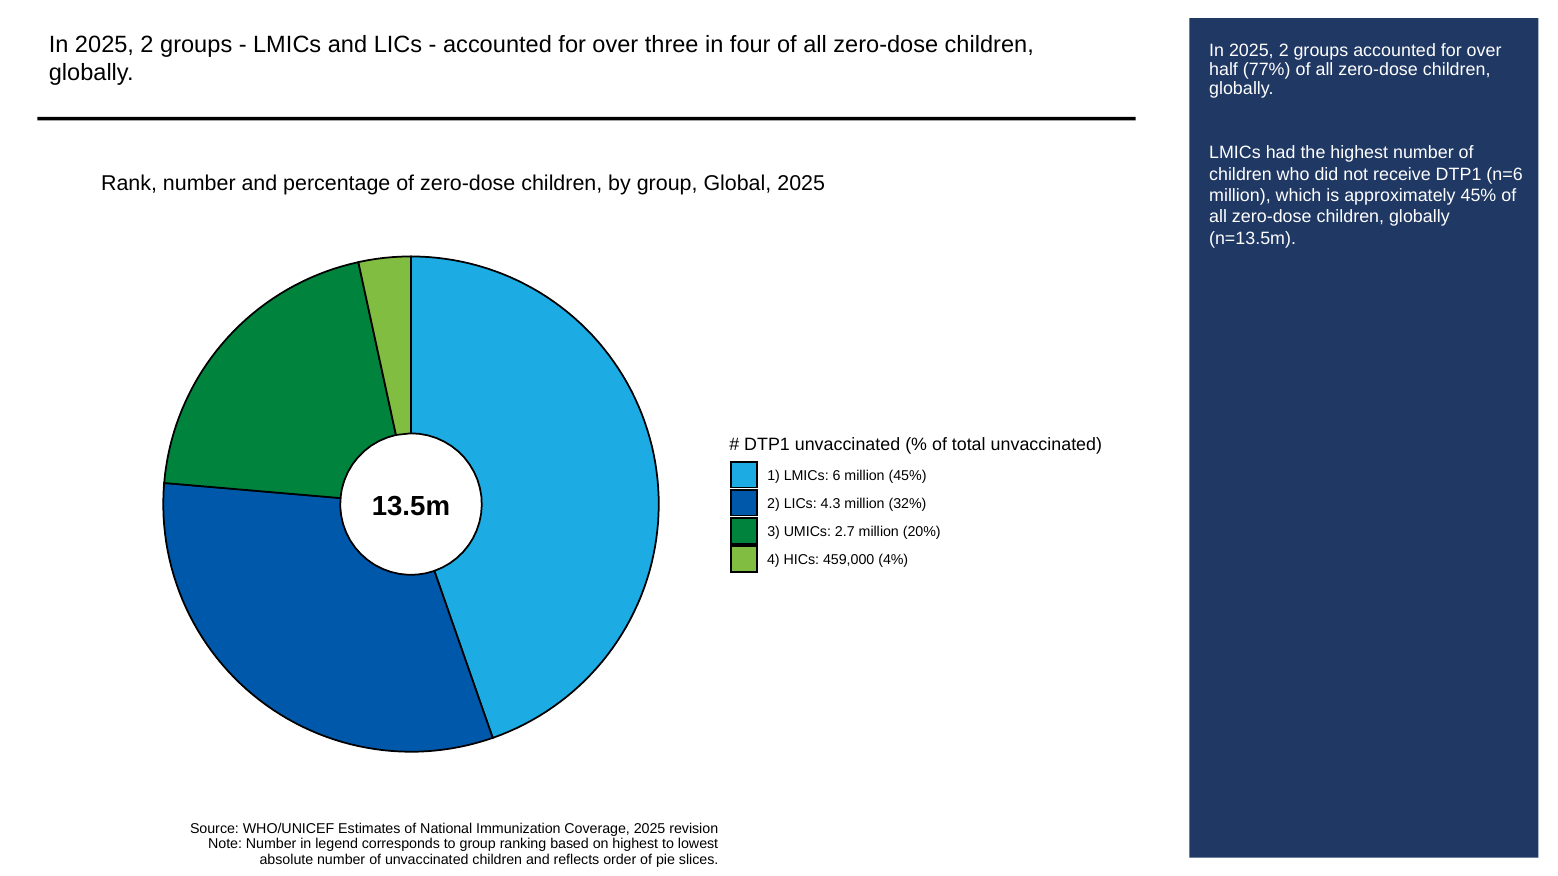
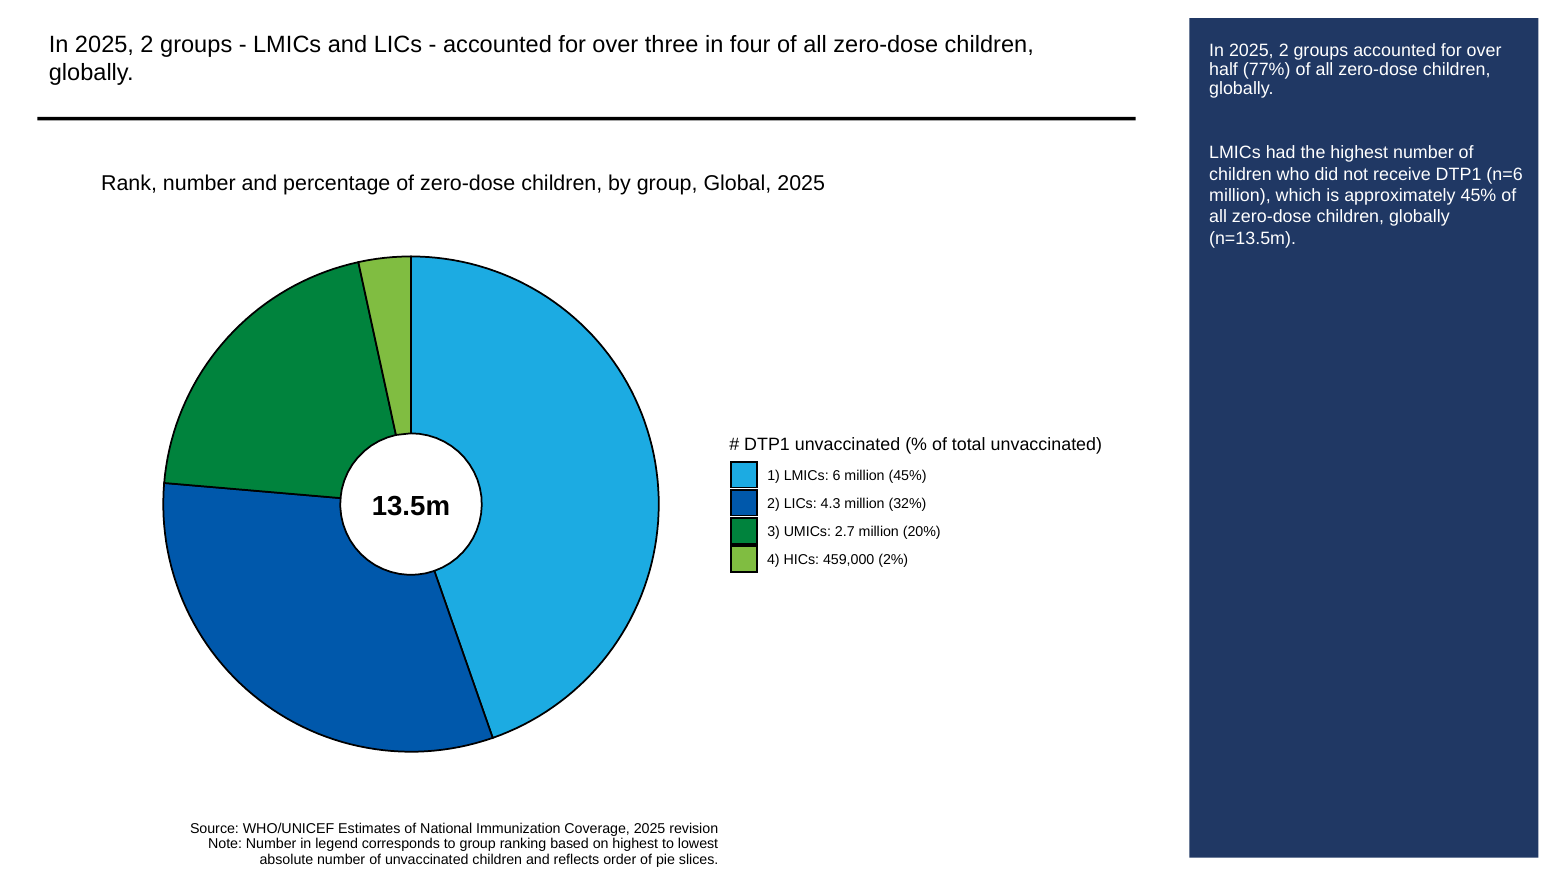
4%: 4% -> 2% (893, 560)
